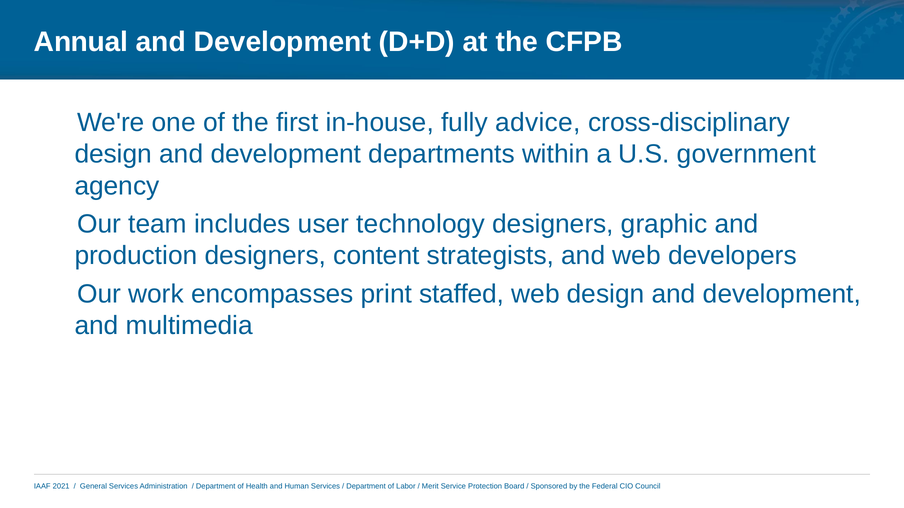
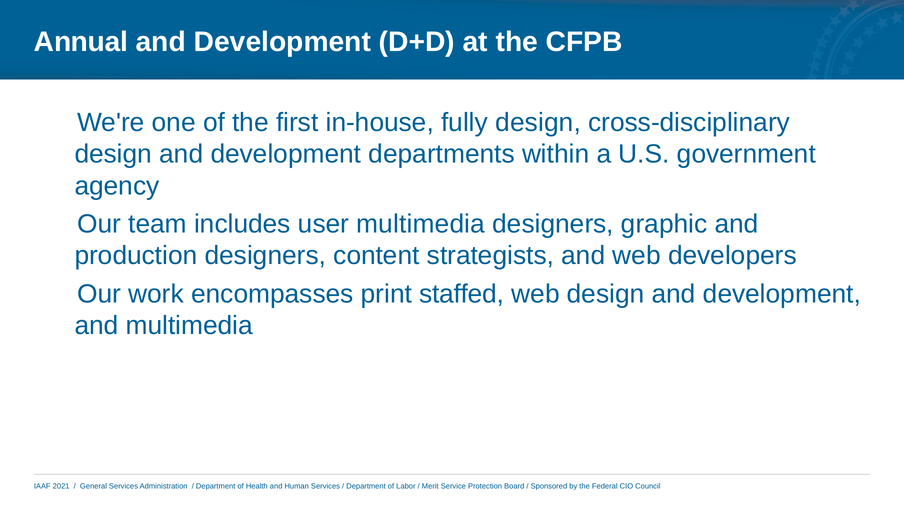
fully advice: advice -> design (538, 123)
user technology: technology -> multimedia (421, 224)
